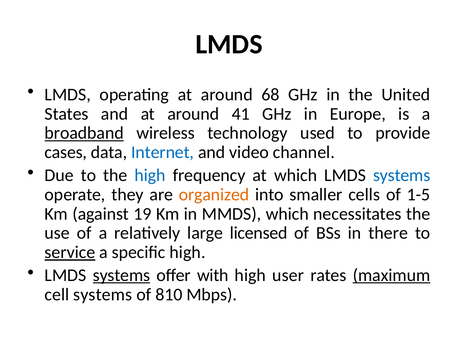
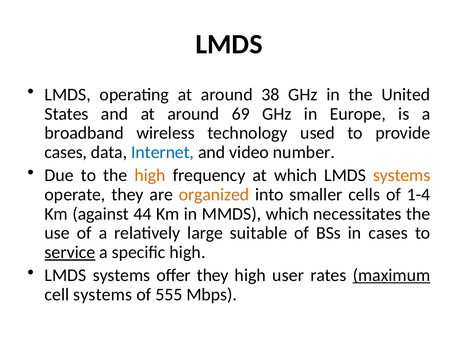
68: 68 -> 38 (270, 94)
41: 41 -> 69 (241, 114)
broadband underline: present -> none (84, 133)
channel: channel -> number (304, 152)
high colour: blue -> orange (150, 175)
systems colour: blue -> orange (402, 175)
1-5: 1-5 -> 1-4 (419, 194)
19: 19 -> 44 (143, 213)
licensed: licensed -> suitable (259, 233)
in there: there -> cases (388, 233)
systems underline: present -> none (121, 275)
offer with: with -> they (213, 275)
810: 810 -> 555 (169, 294)
